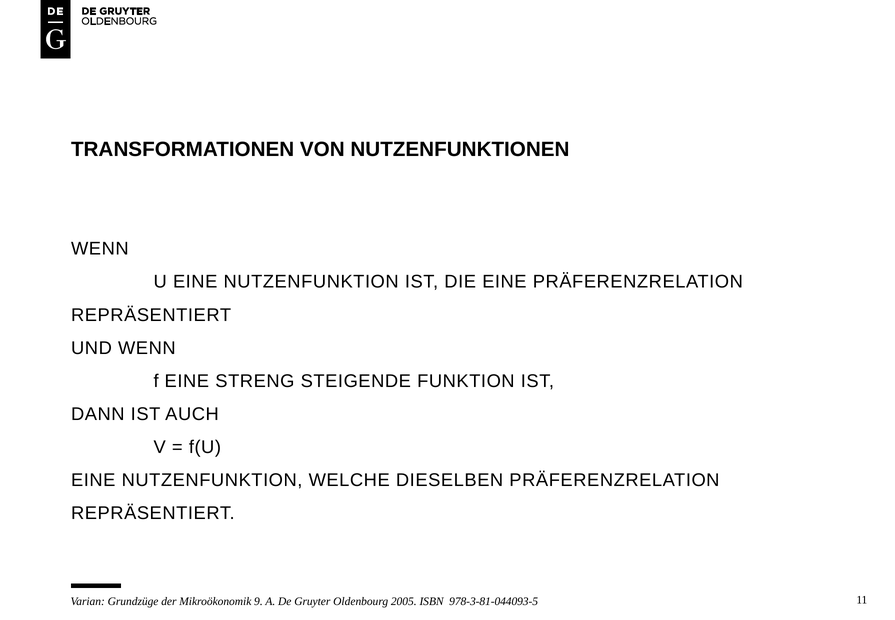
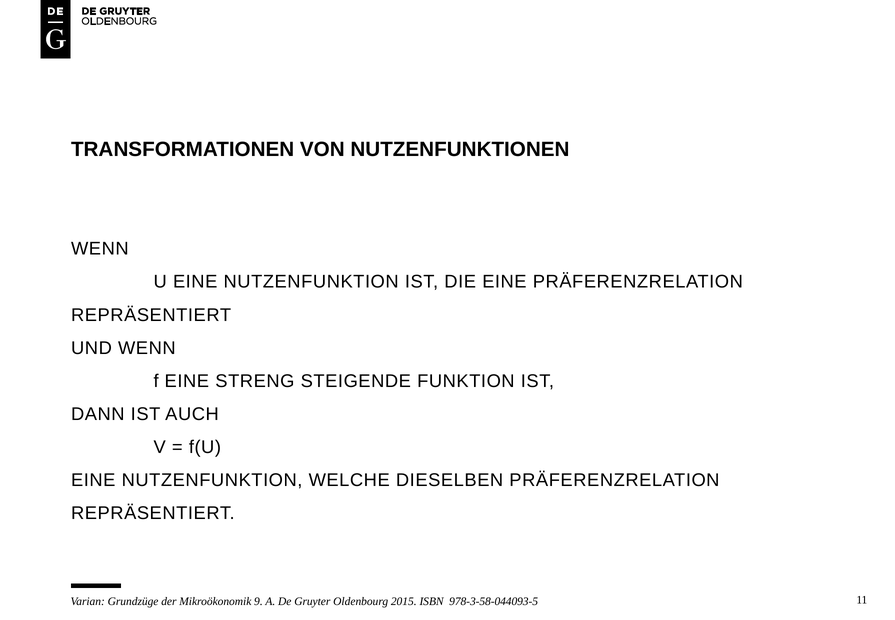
2005: 2005 -> 2015 (404, 601)
978-3-81-044093-5: 978-3-81-044093-5 -> 978-3-58-044093-5 (494, 601)
